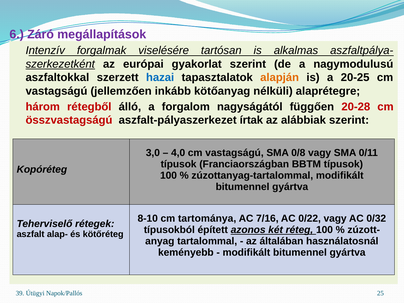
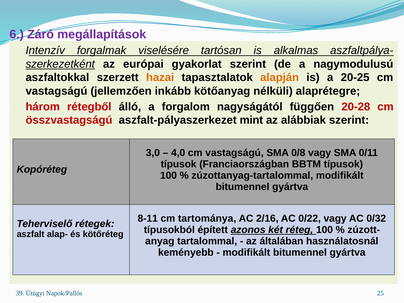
hazai colour: blue -> orange (160, 78)
írtak: írtak -> mint (251, 120)
8-10: 8-10 -> 8-11 (148, 219)
7/16: 7/16 -> 2/16 (267, 219)
